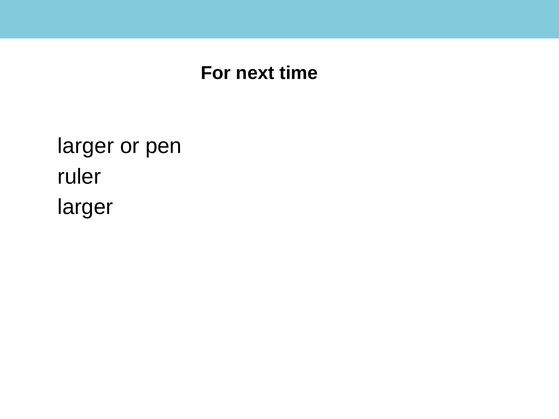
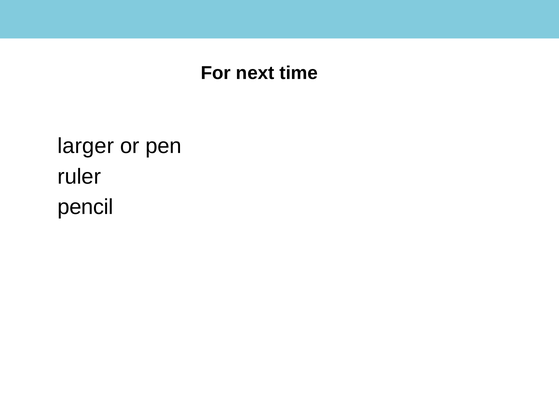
larger: larger -> pencil (85, 207)
